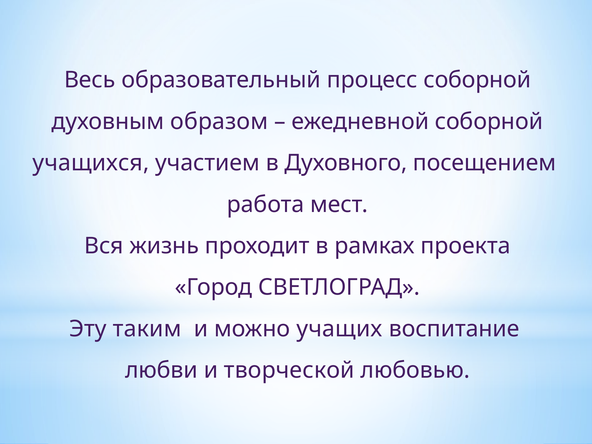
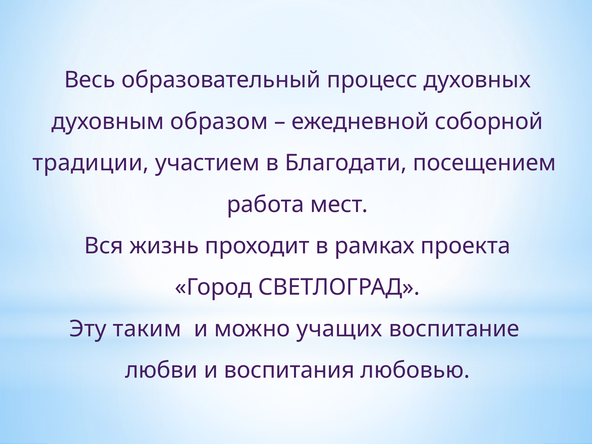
процесс соборной: соборной -> духовных (477, 80)
учащихся: учащихся -> традиции (91, 163)
Духовного: Духовного -> Благодати (346, 163)
творческой: творческой -> воспитания (289, 370)
